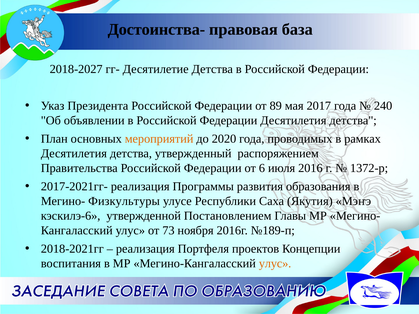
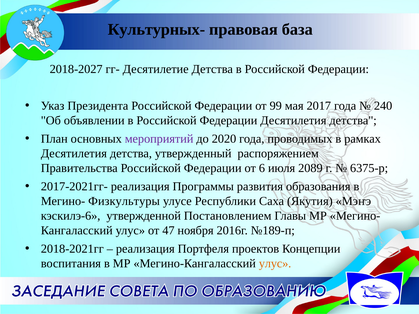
Достоинства-: Достоинства- -> Культурных- (156, 29)
89: 89 -> 99 (276, 106)
мероприятий colour: orange -> purple (159, 139)
2016: 2016 -> 2089 (310, 168)
1372-р: 1372-р -> 6375-р (369, 168)
73: 73 -> 47 (168, 231)
